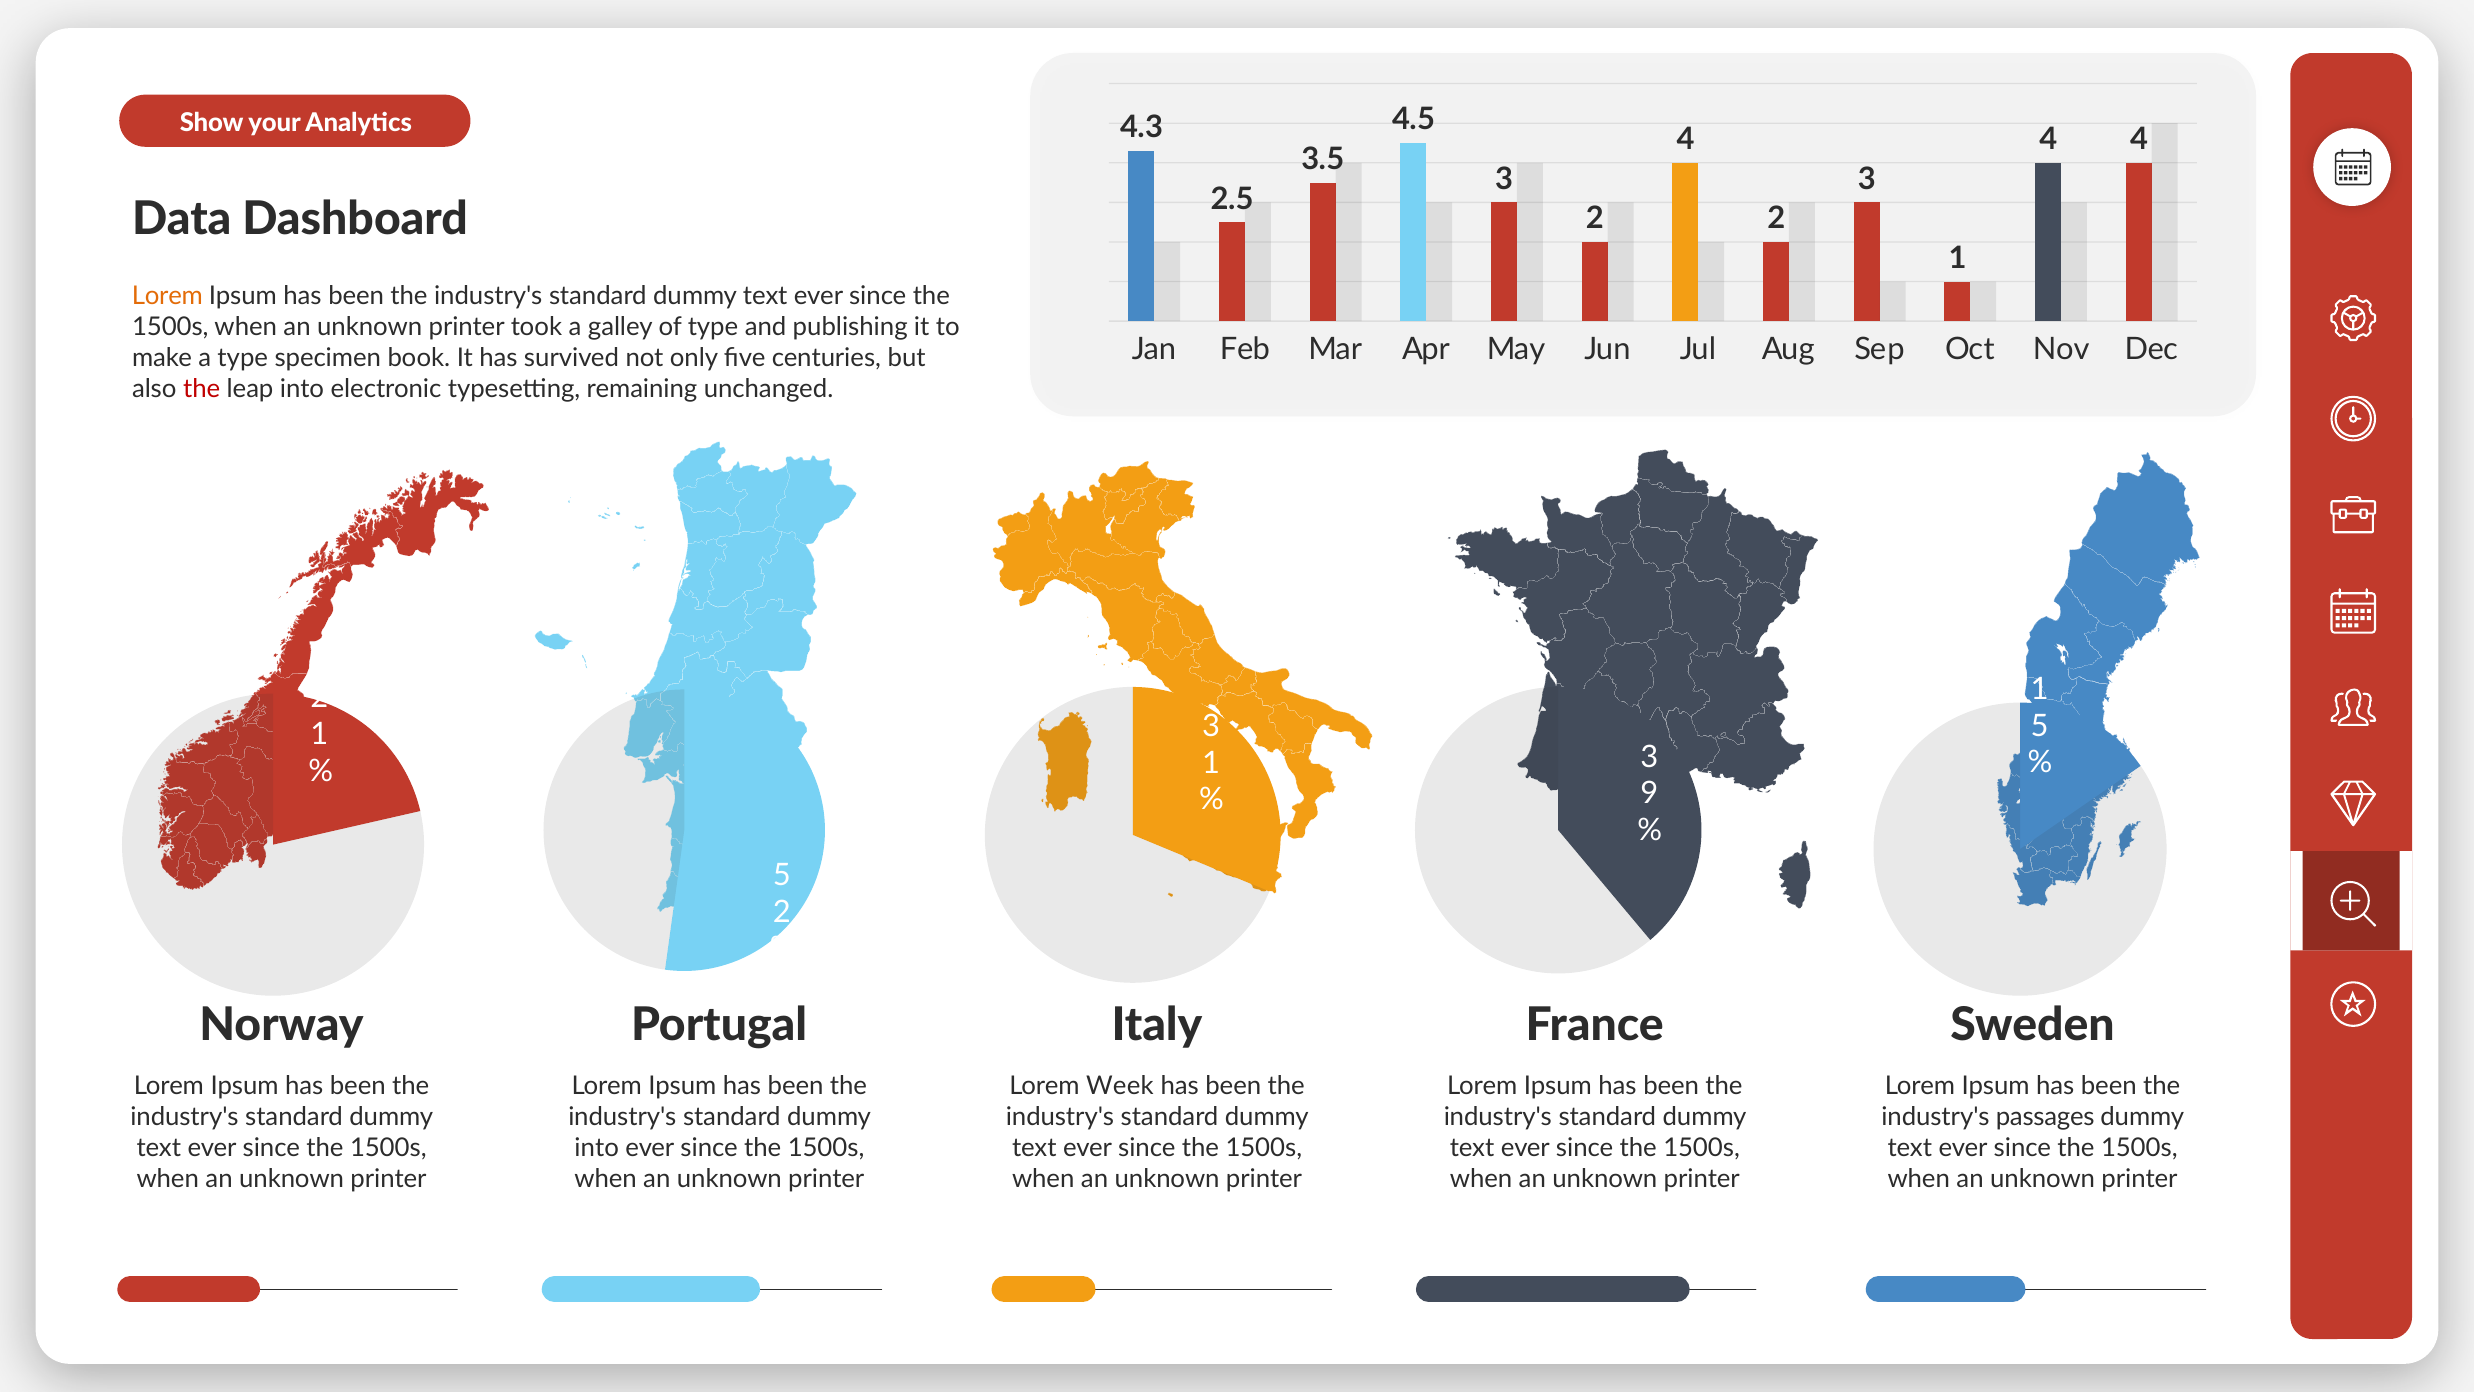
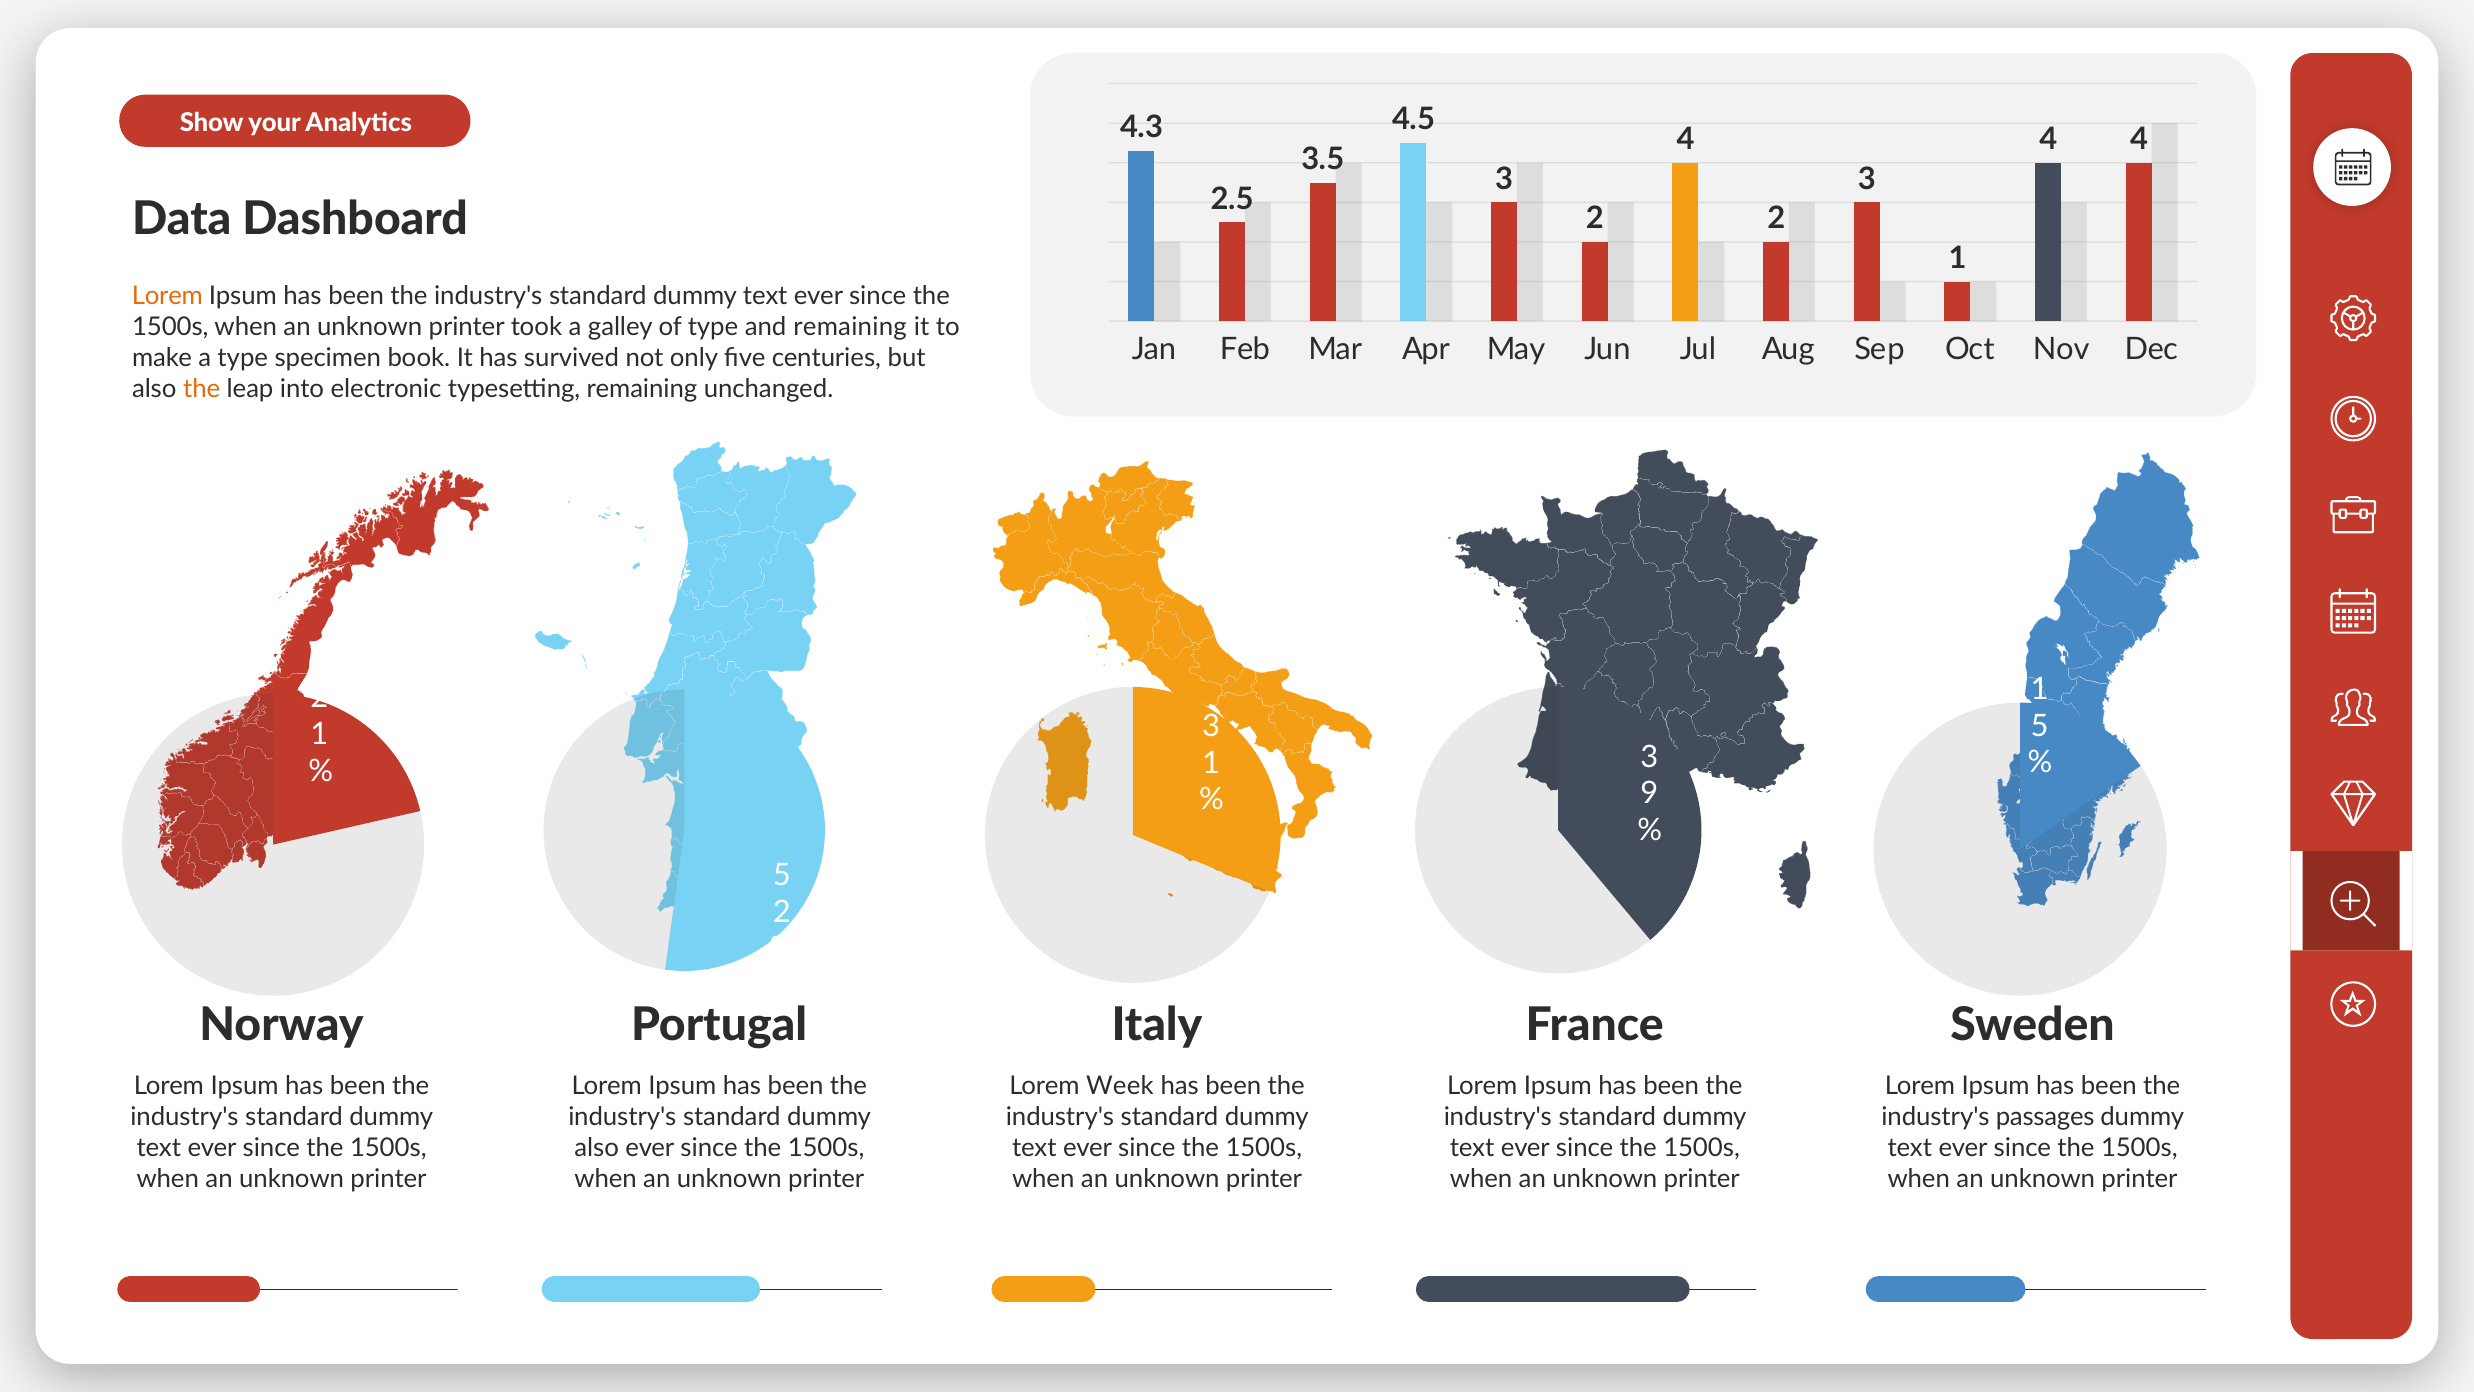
and publishing: publishing -> remaining (850, 327)
the colour: red -> orange (202, 388)
into: into -> also (597, 1147)
